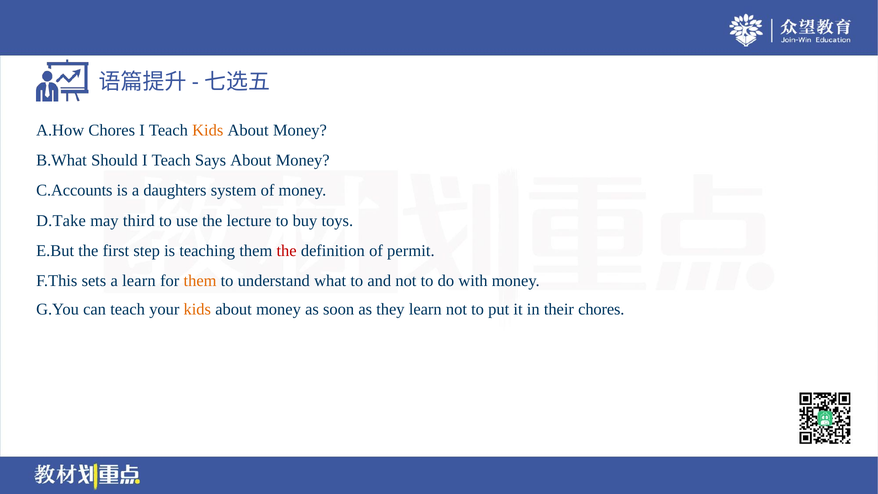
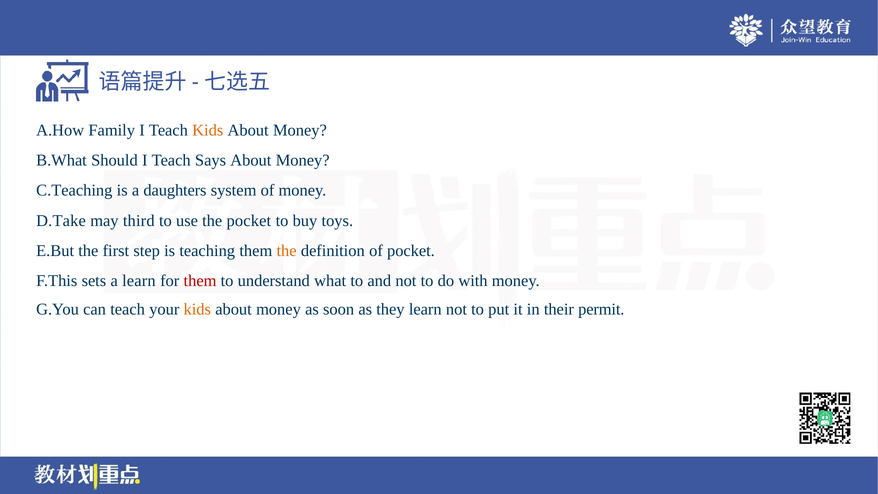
A.How Chores: Chores -> Family (112, 130)
C.Accounts: C.Accounts -> C.Teaching (74, 190)
the lecture: lecture -> pocket (249, 221)
the colour: red -> orange (287, 251)
of permit: permit -> pocket (411, 251)
them colour: orange -> red (200, 281)
their chores: chores -> permit (601, 309)
